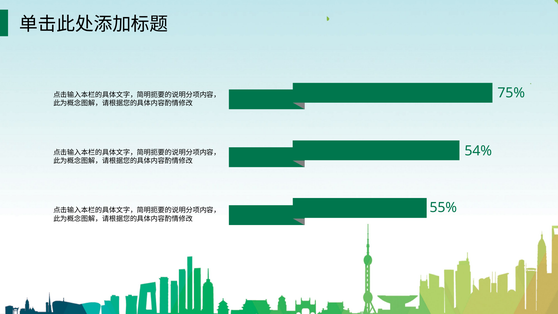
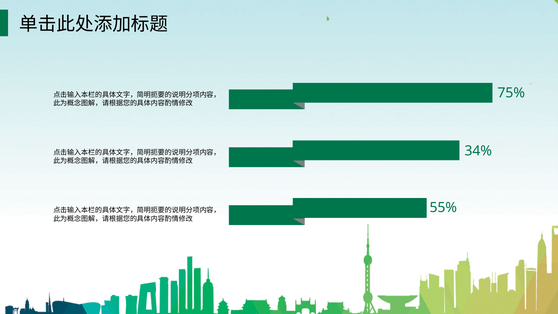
54%: 54% -> 34% (478, 151)
